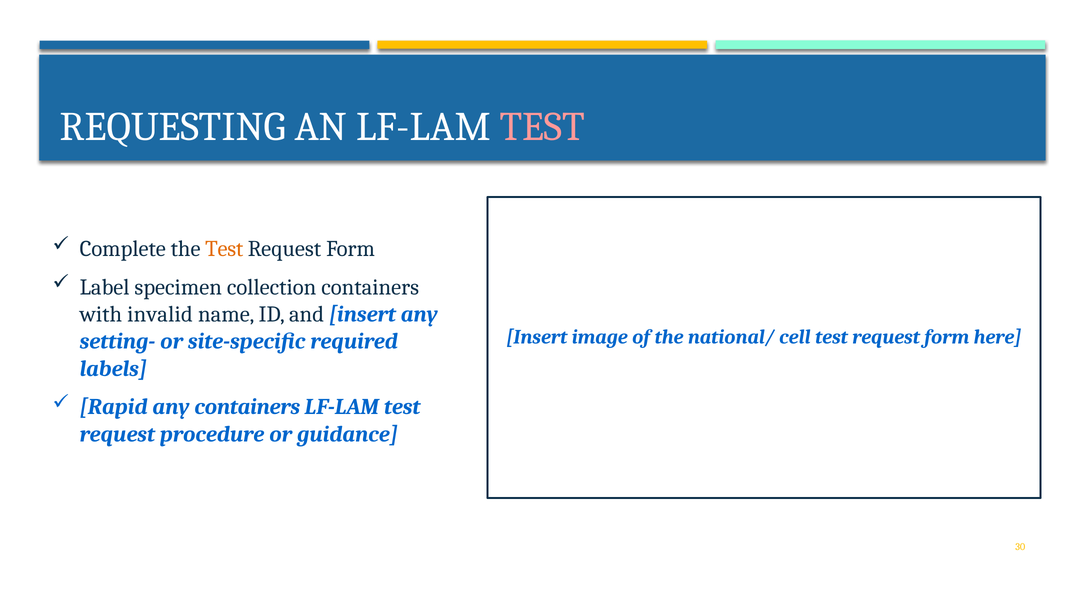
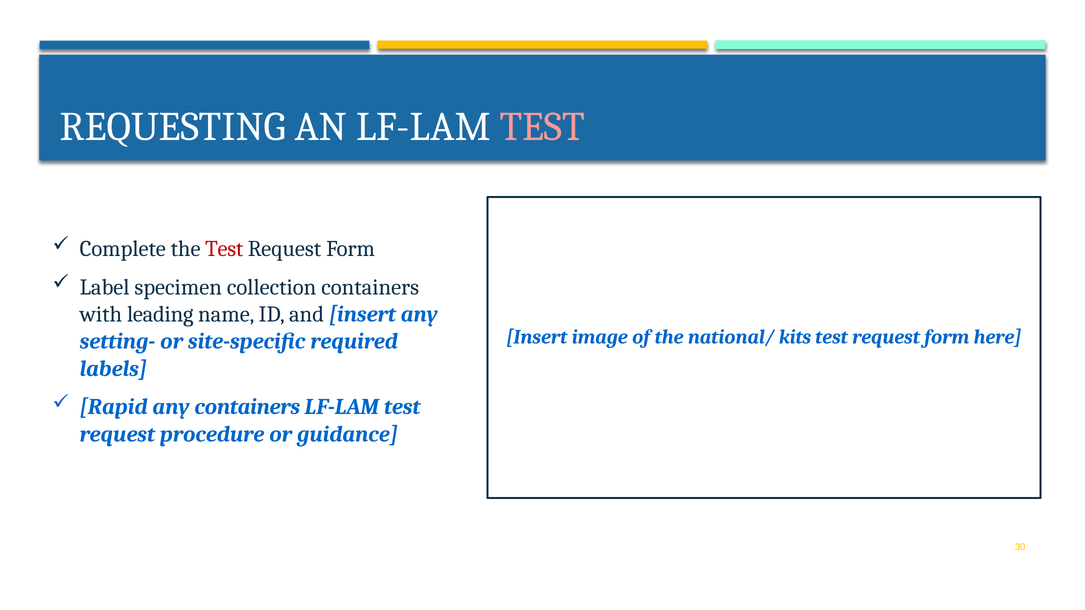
Test colour: orange -> red (224, 249)
invalid: invalid -> leading (160, 314)
cell: cell -> kits (795, 337)
